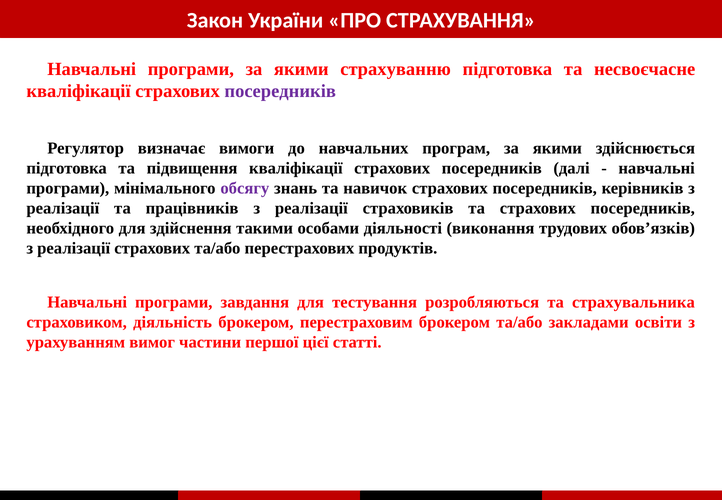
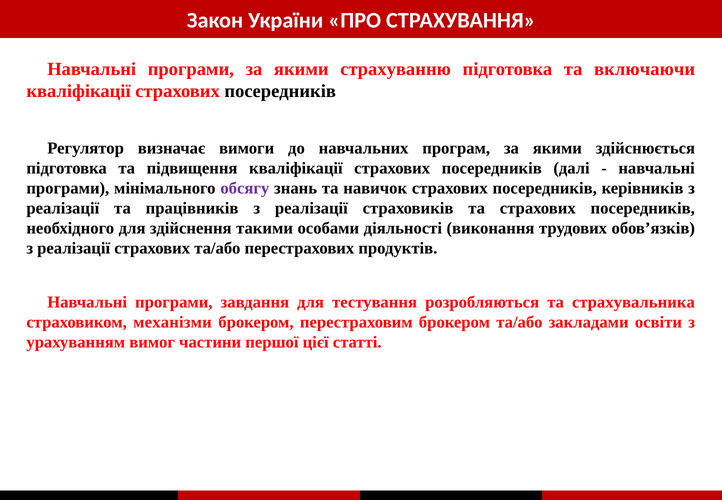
несвоєчасне: несвоєчасне -> включаючи (645, 69)
посередників colour: purple -> black (280, 91)
діяльність: діяльність -> механізми (173, 322)
